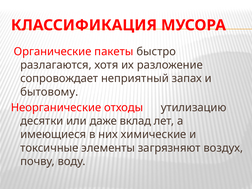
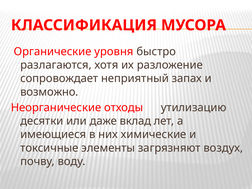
пакеты: пакеты -> уровня (114, 52)
бытовому: бытовому -> возможно (49, 92)
